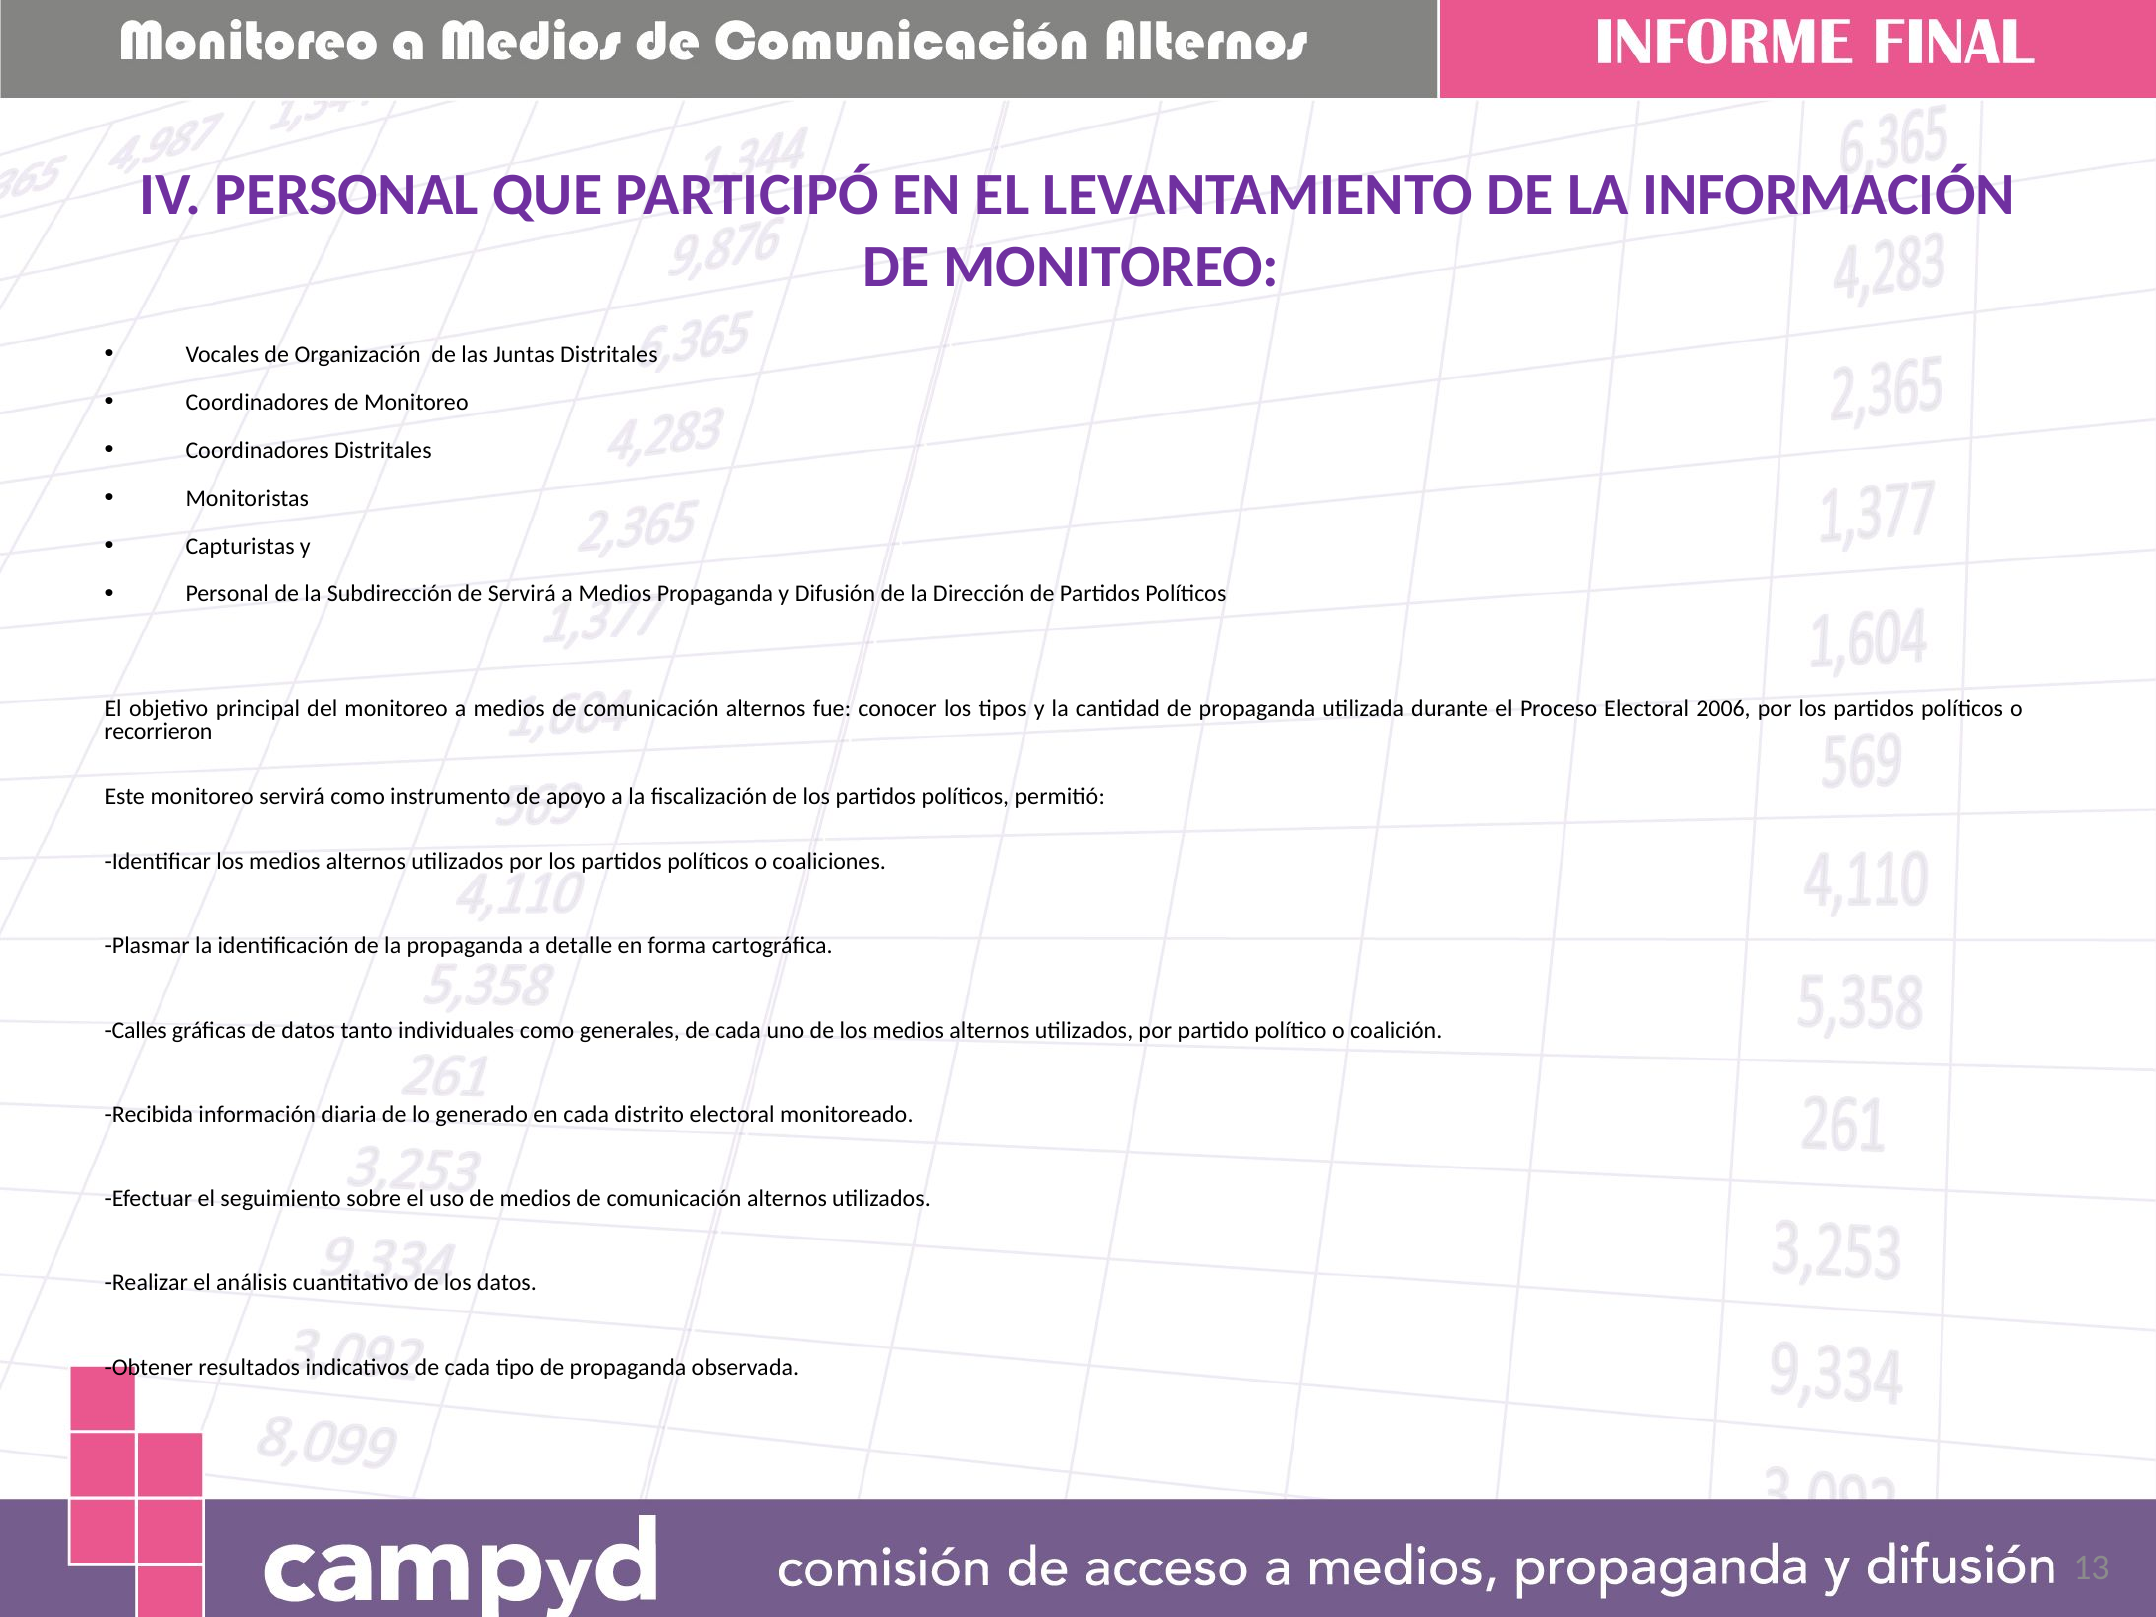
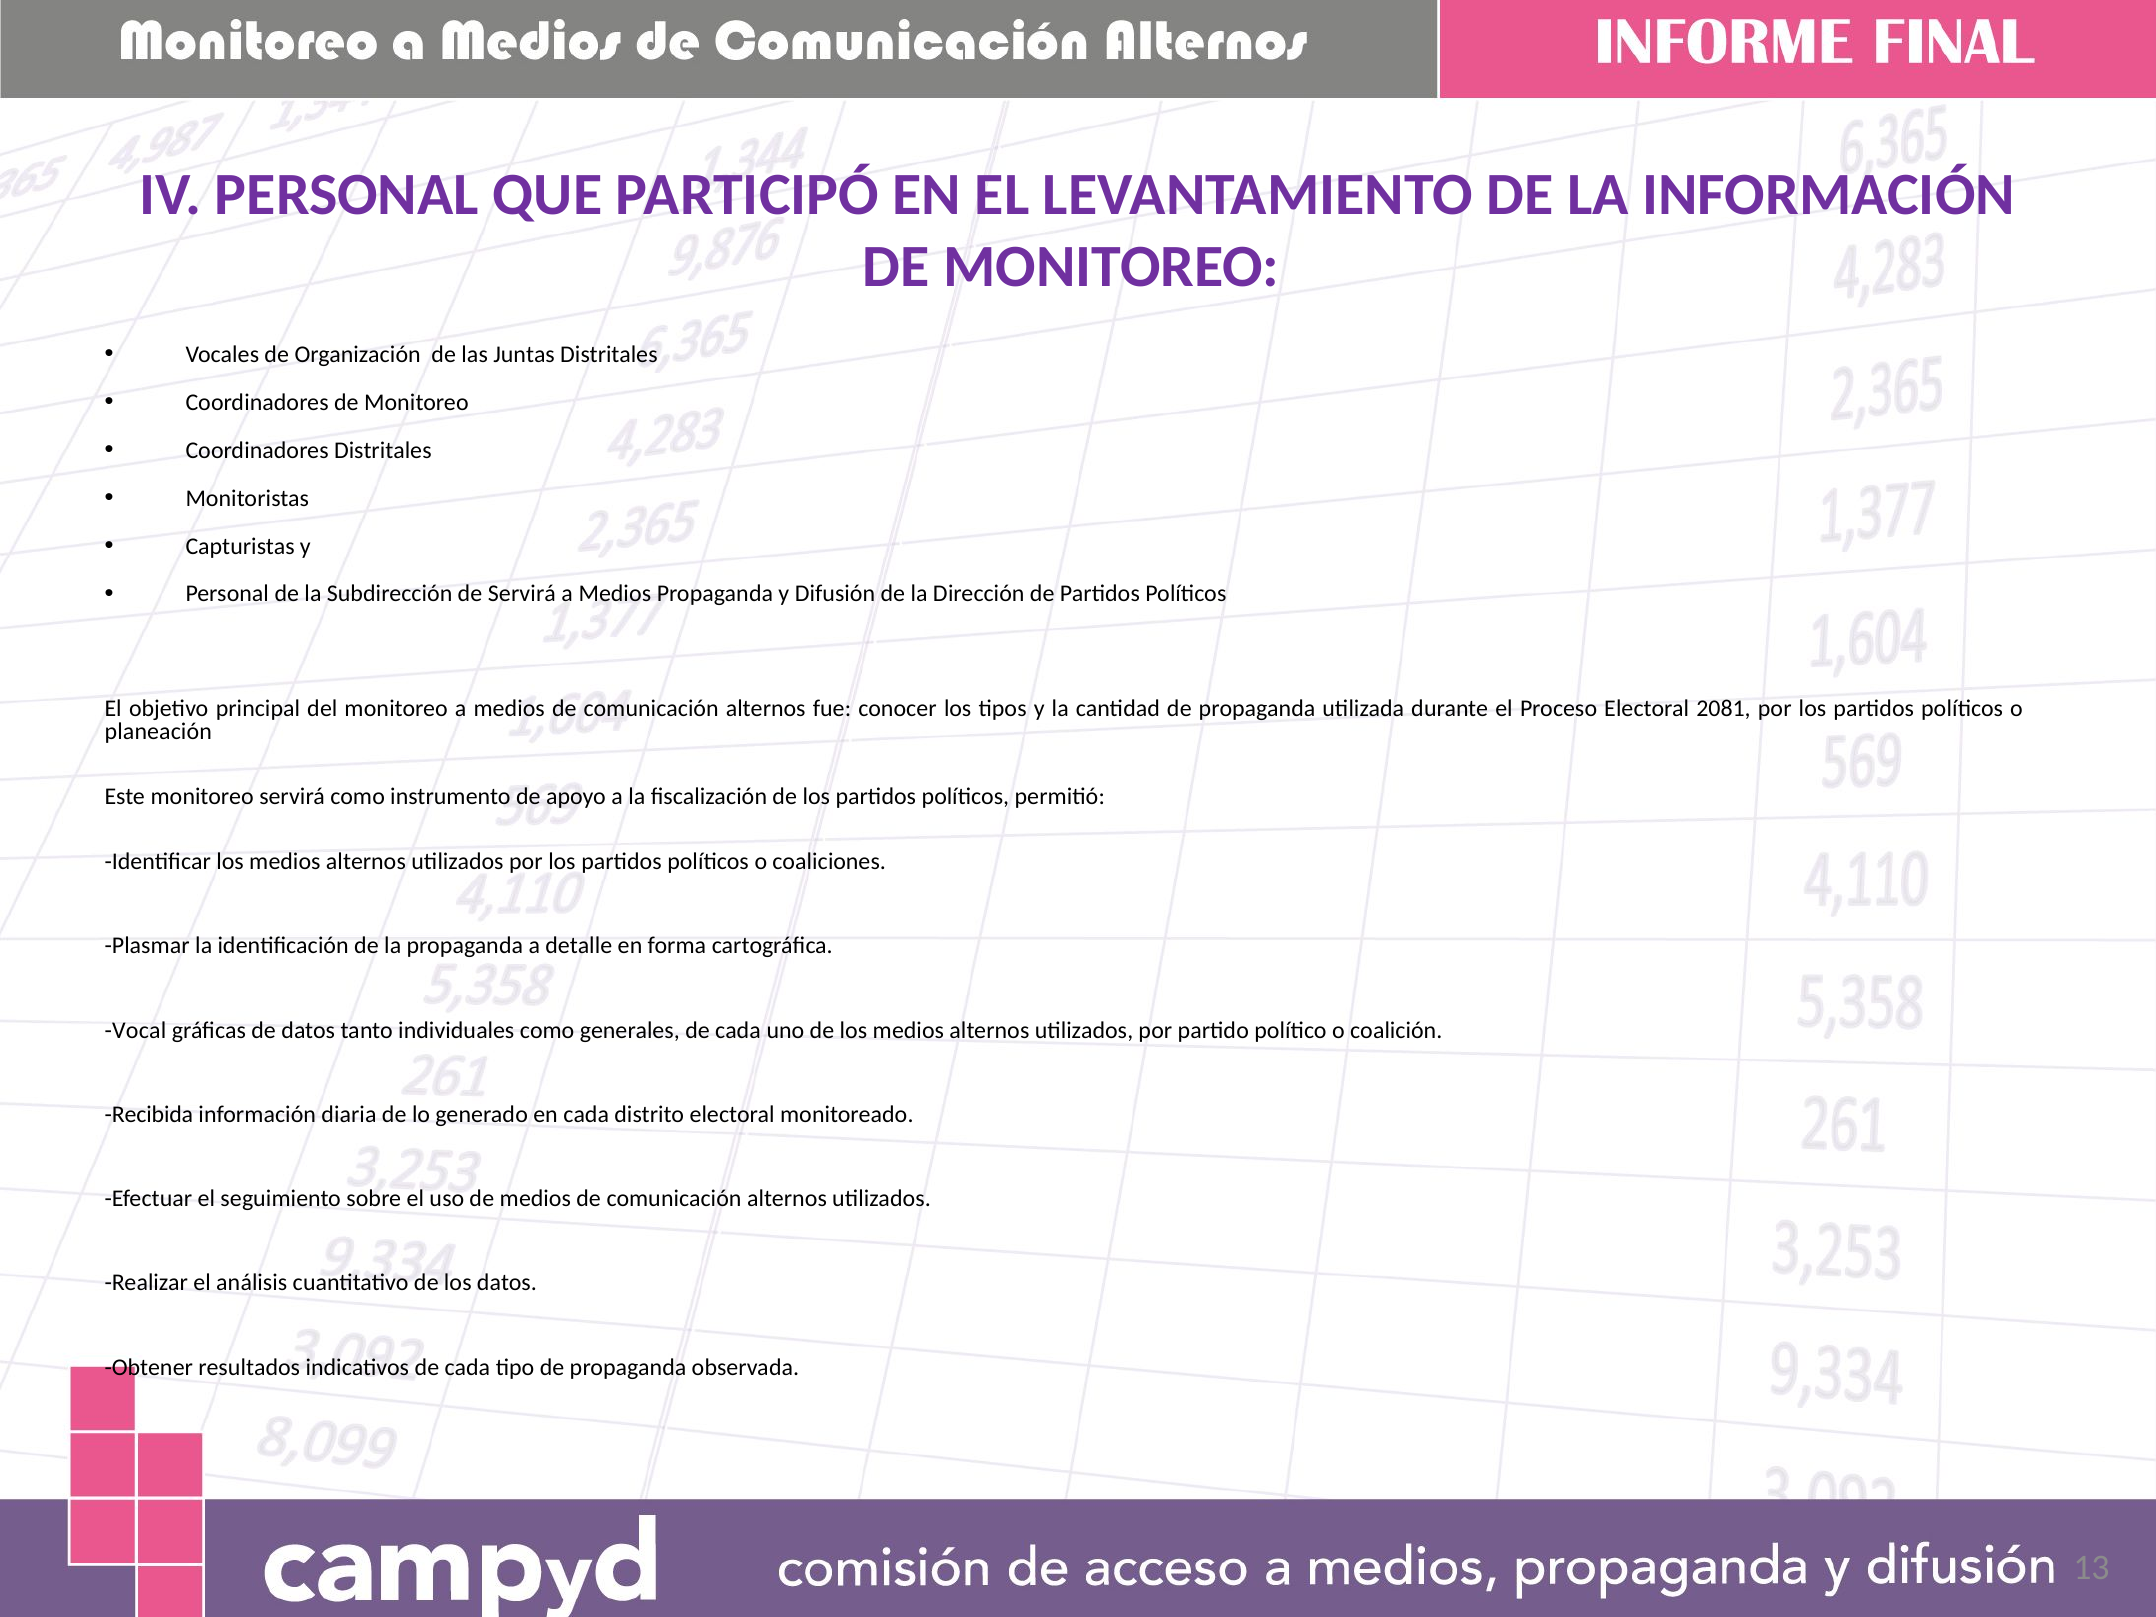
2006: 2006 -> 2081 (1724, 709)
recorrieron: recorrieron -> planeación (158, 732)
Calles: Calles -> Vocal (135, 1030)
